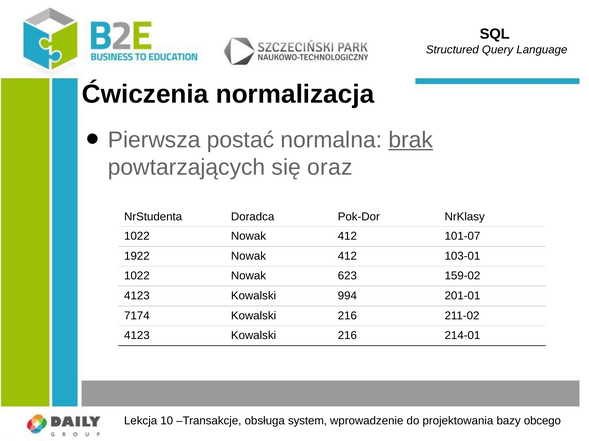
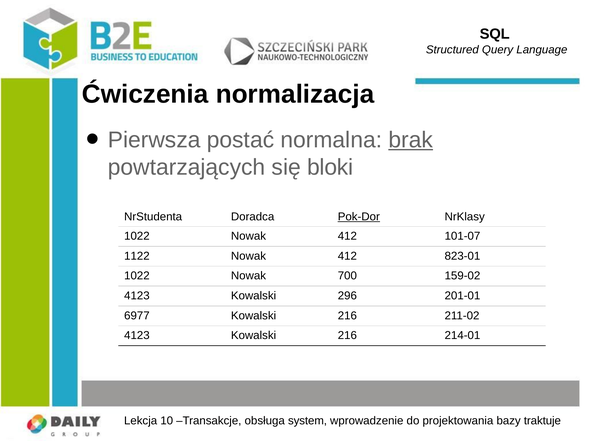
oraz: oraz -> bloki (330, 168)
Pok-Dor underline: none -> present (359, 217)
1922: 1922 -> 1122 (137, 256)
103-01: 103-01 -> 823-01 (462, 256)
623: 623 -> 700 (347, 276)
994: 994 -> 296 (347, 296)
7174: 7174 -> 6977 (137, 316)
obcego: obcego -> traktuje (542, 421)
